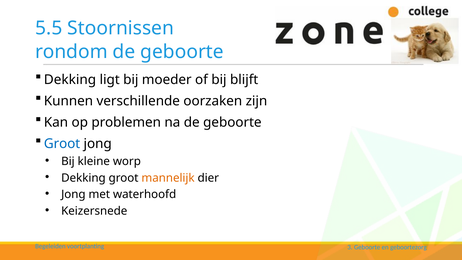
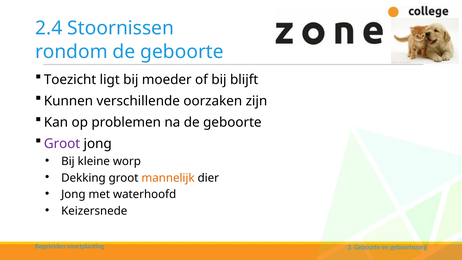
5.5: 5.5 -> 2.4 (49, 28)
Dekking: Dekking -> Toezicht (70, 80)
Groot colour: blue -> purple (62, 144)
